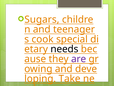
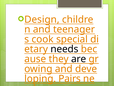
Sugars: Sugars -> Design (42, 19)
are colour: purple -> black (79, 59)
Take: Take -> Pairs (70, 78)
